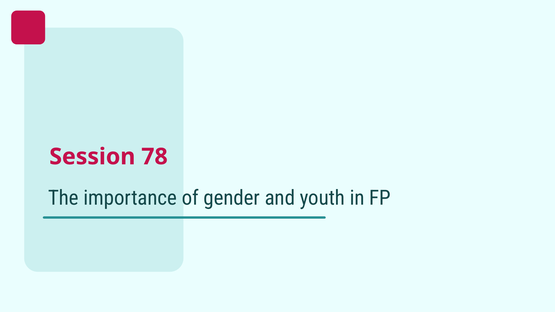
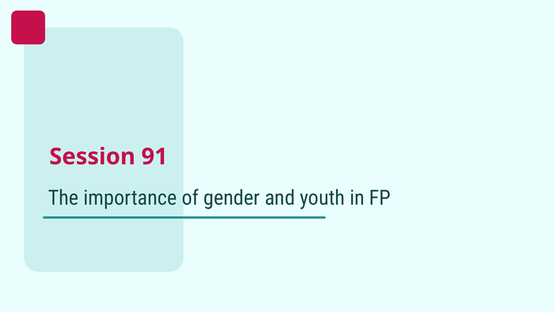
78: 78 -> 91 (154, 157)
